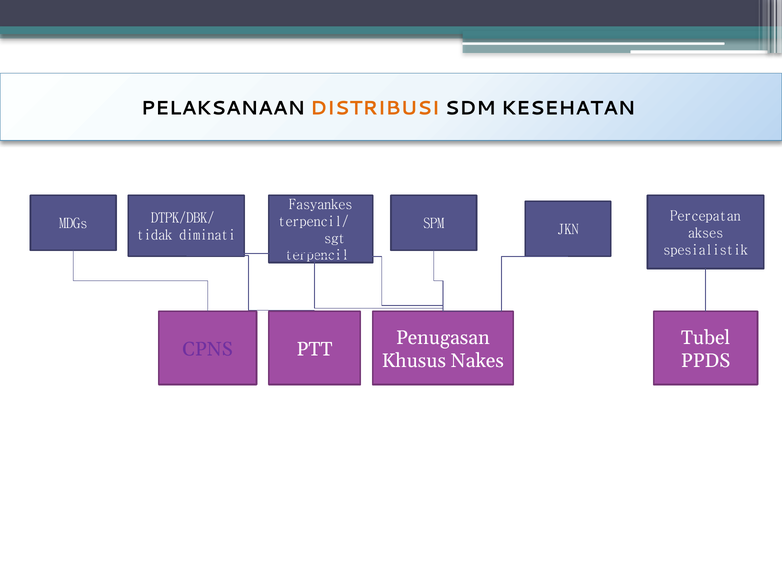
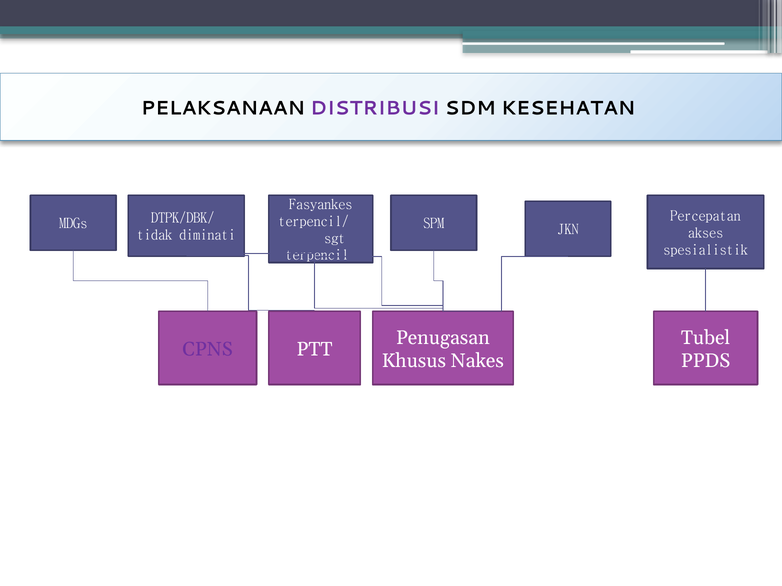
DISTRIBUSI colour: orange -> purple (375, 108)
